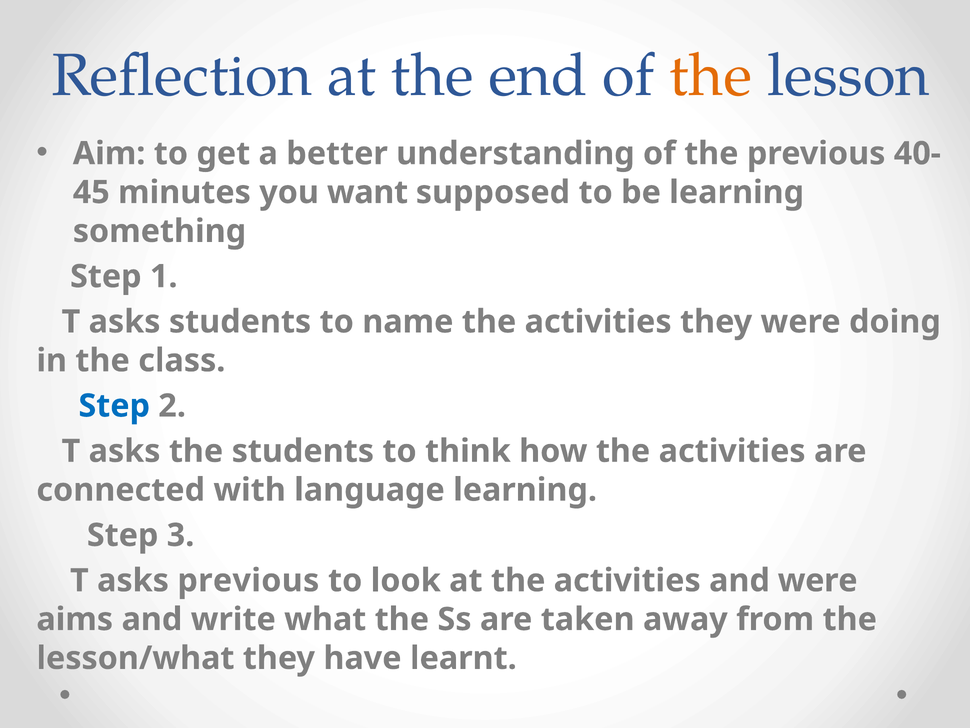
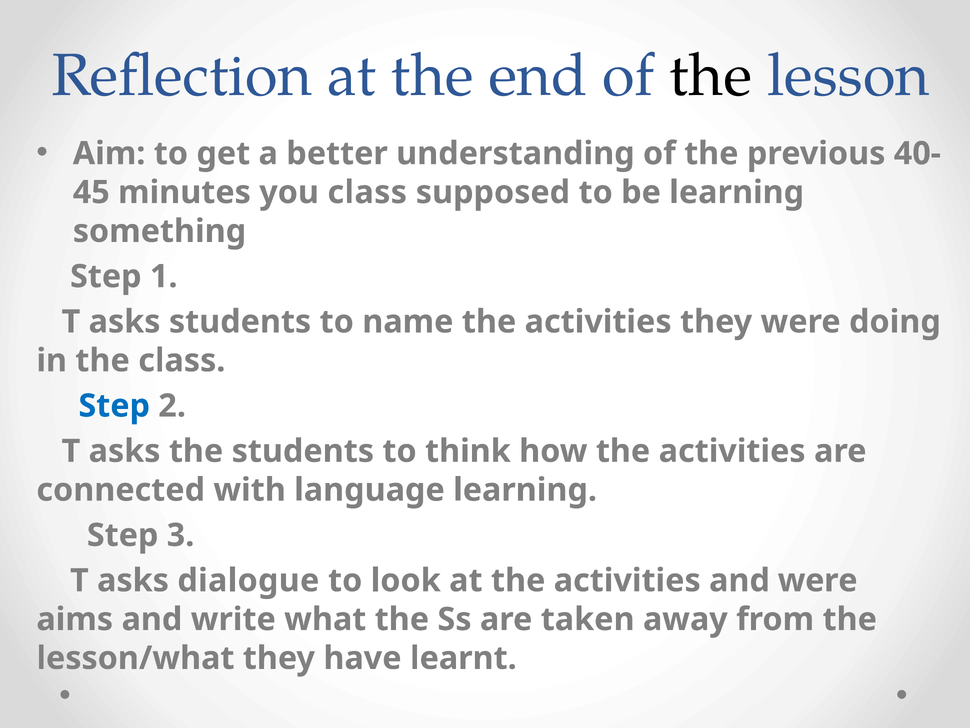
the colour: orange -> black (711, 75)
you want: want -> class (367, 192)
asks previous: previous -> dialogue (248, 580)
